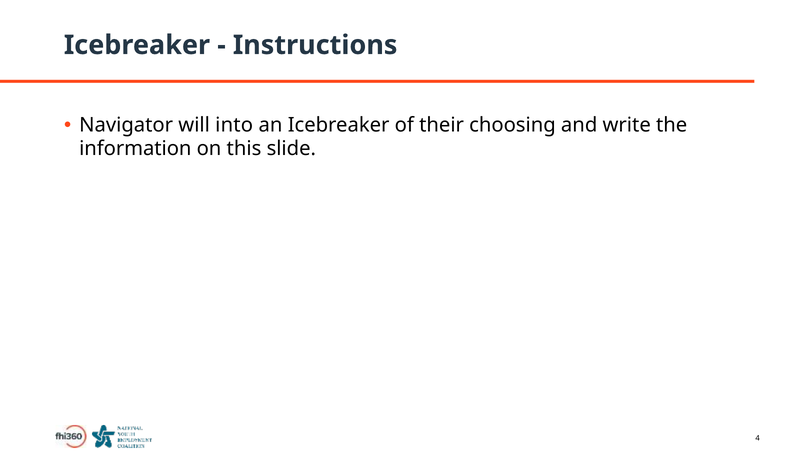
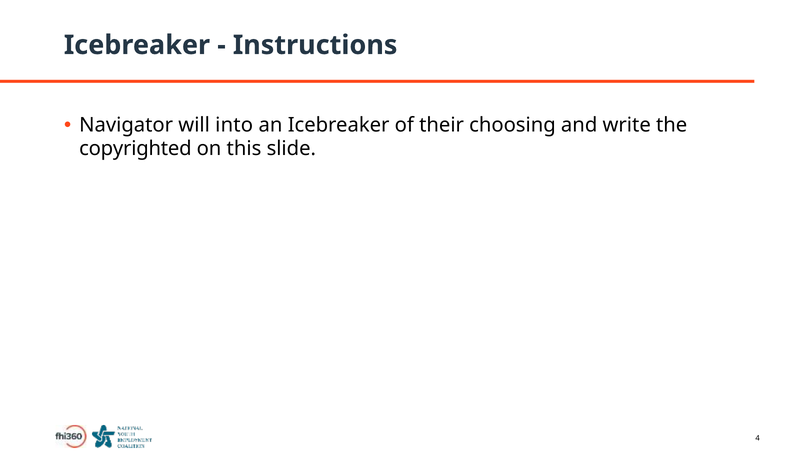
information: information -> copyrighted (135, 148)
